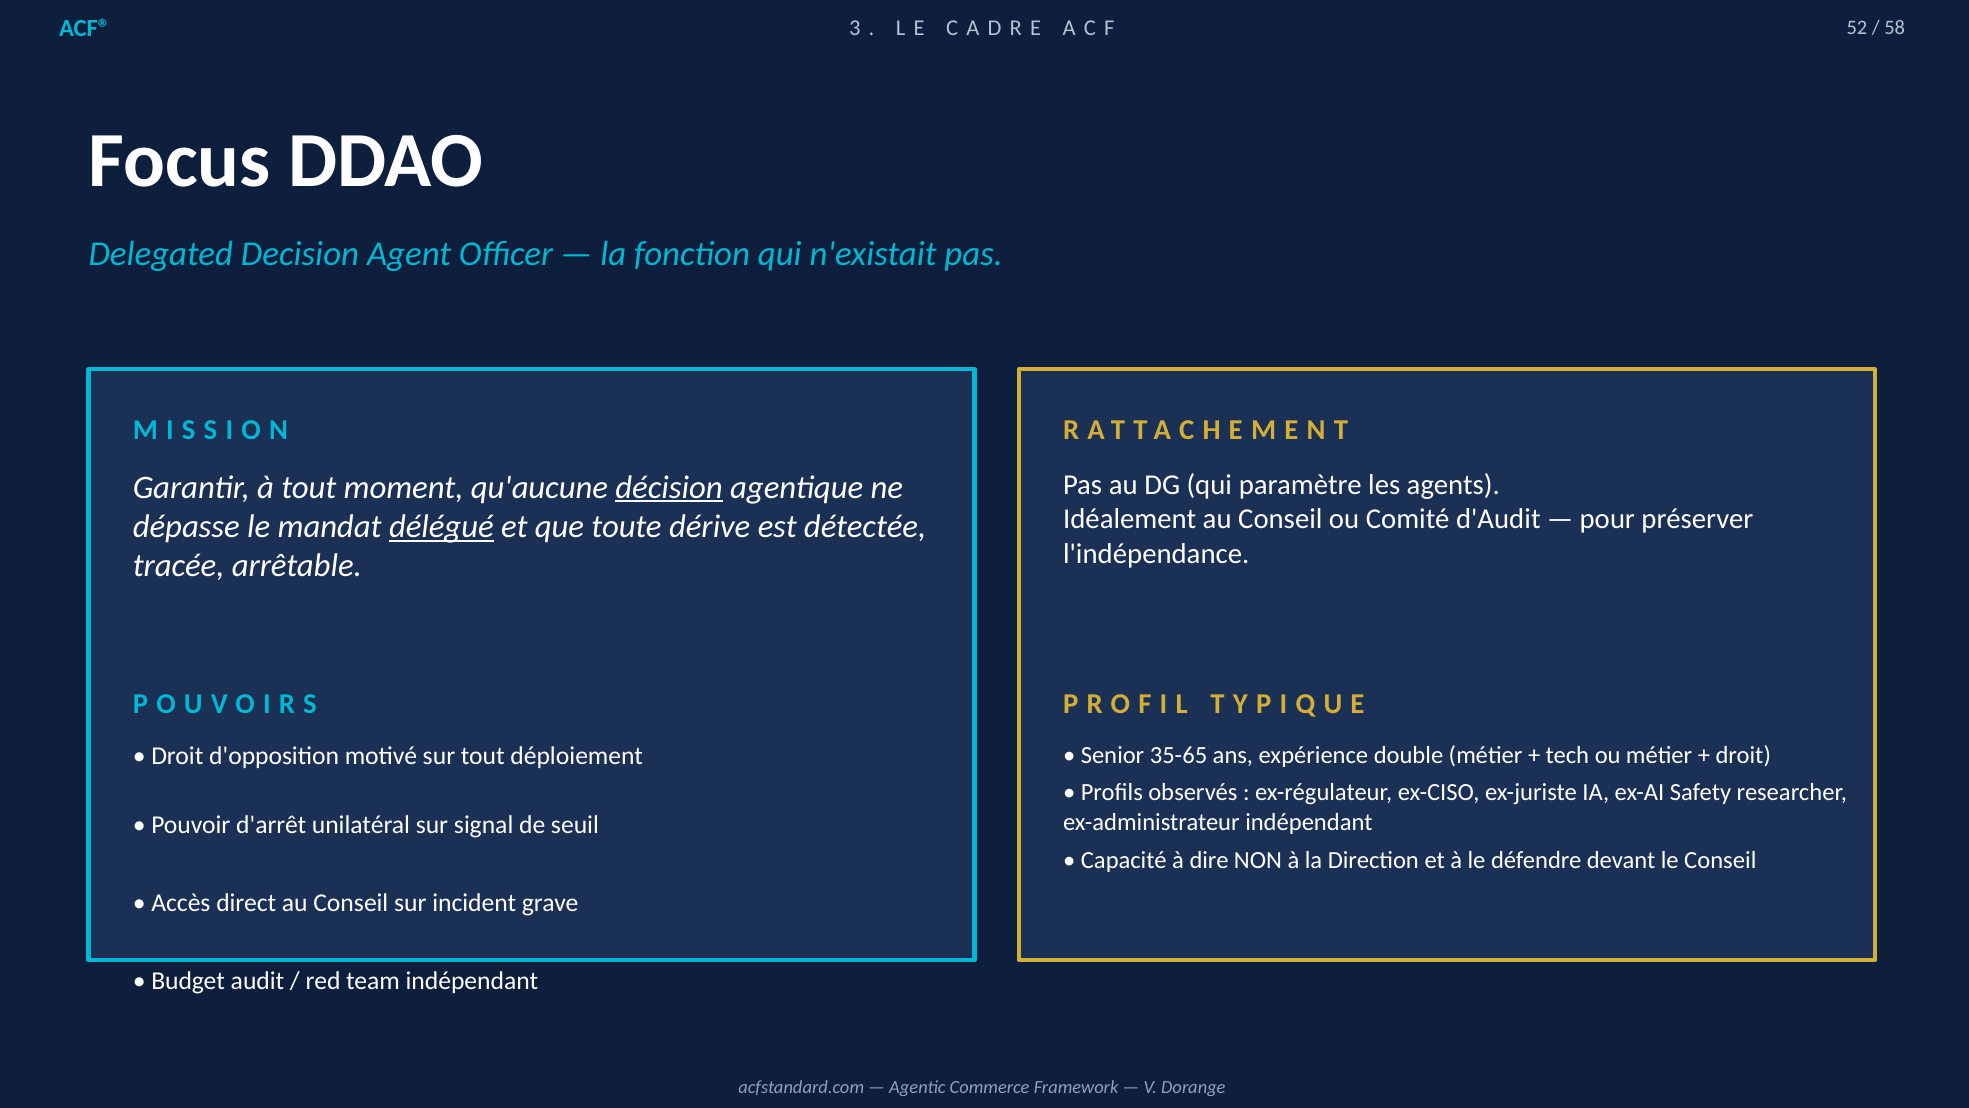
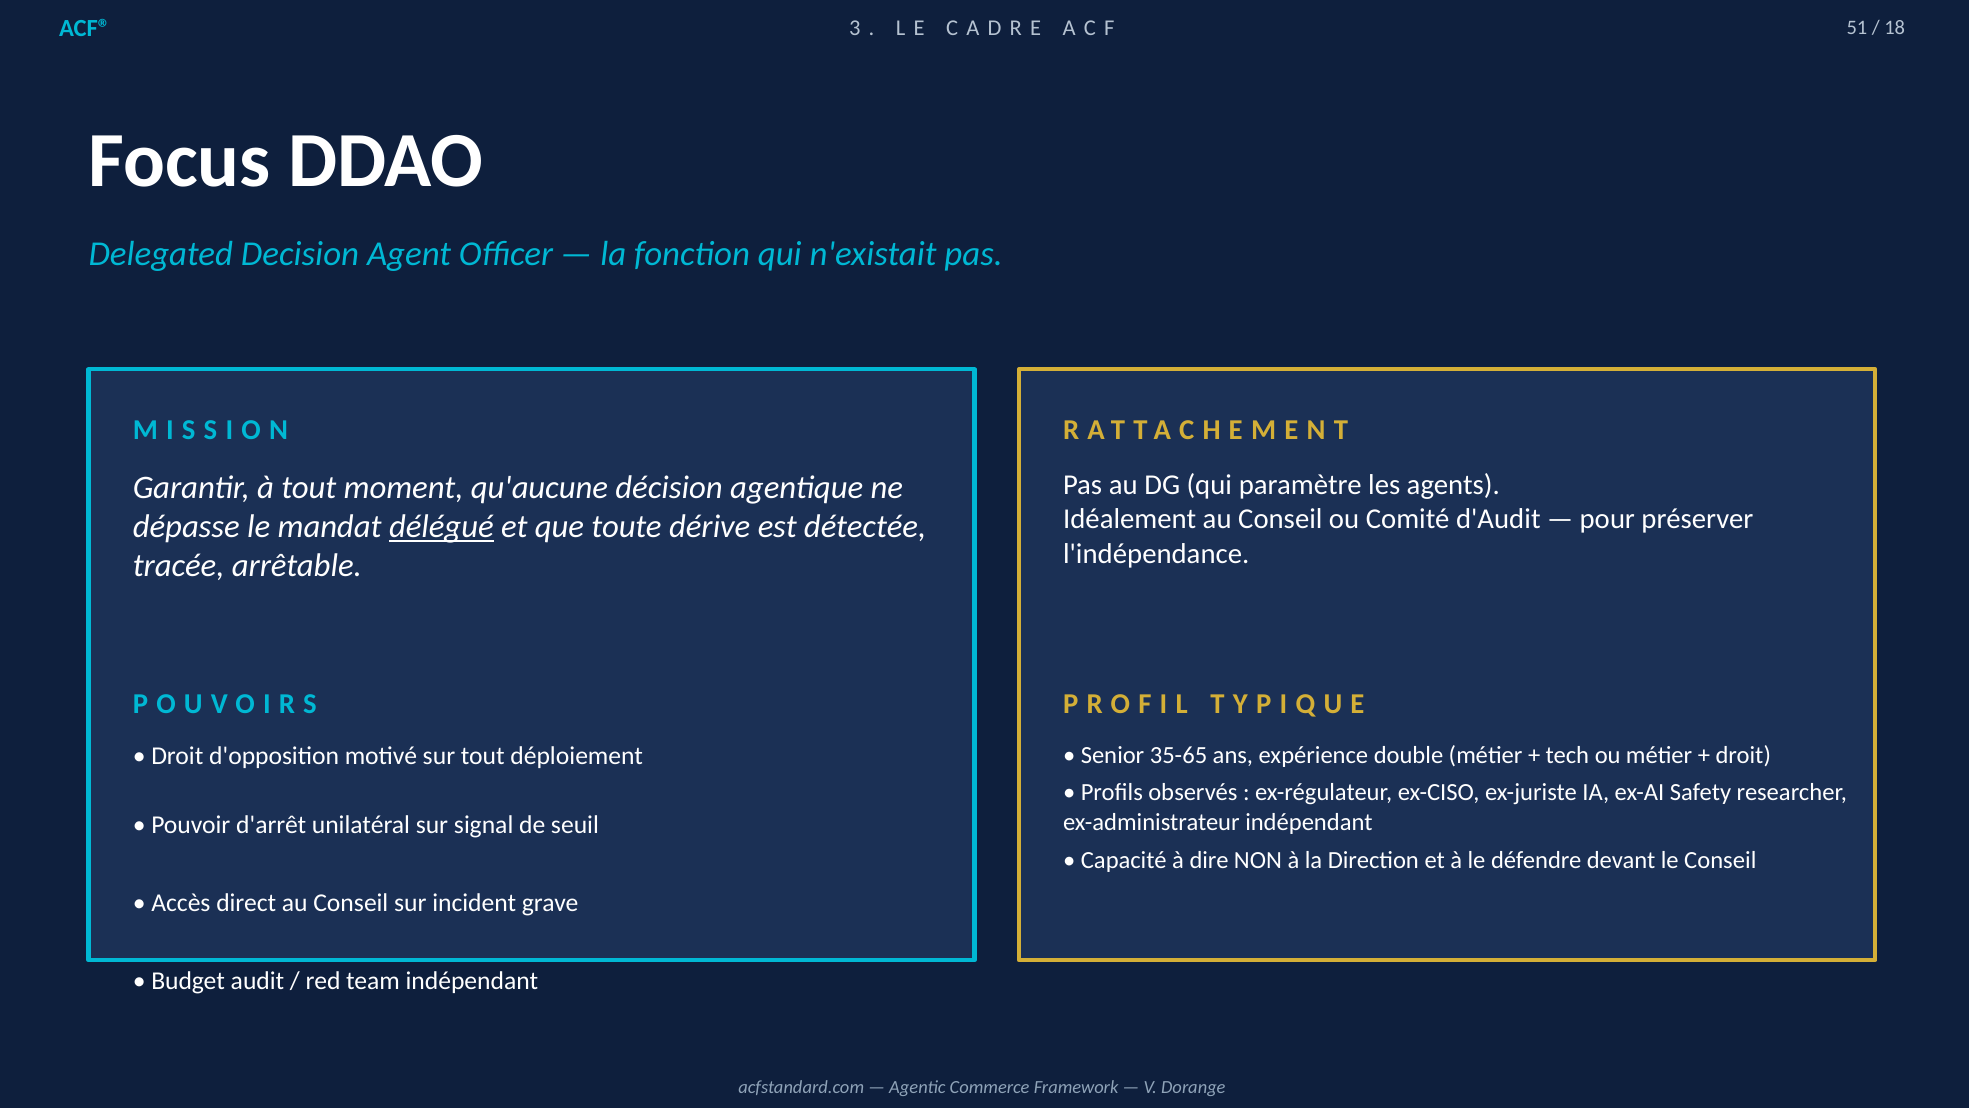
52: 52 -> 51 (1857, 28)
58: 58 -> 18 (1895, 28)
décision underline: present -> none (669, 487)
